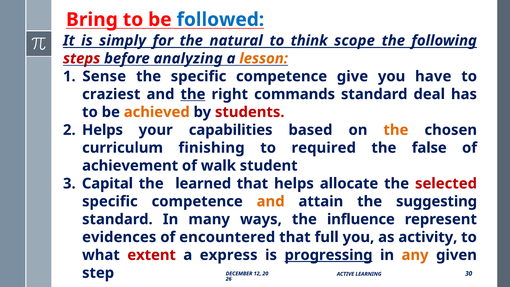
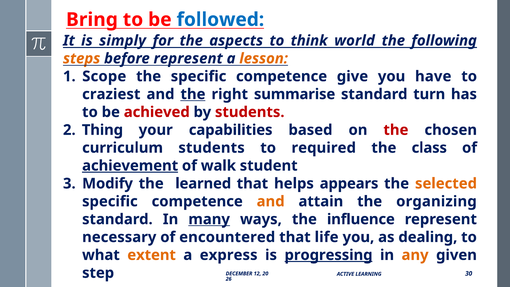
natural: natural -> aspects (236, 41)
scope: scope -> world (355, 41)
steps colour: red -> orange (82, 58)
before analyzing: analyzing -> represent (188, 58)
Sense: Sense -> Scope (104, 76)
commands: commands -> summarise (295, 94)
deal: deal -> turn (429, 94)
achieved colour: orange -> red (157, 112)
Helps: Helps -> Thing (102, 130)
the colour: orange -> red (396, 130)
curriculum finishing: finishing -> students (212, 148)
false: false -> class (429, 148)
achievement underline: none -> present (130, 166)
Capital: Capital -> Modify (107, 183)
allocate: allocate -> appears (349, 183)
selected colour: red -> orange (446, 183)
suggesting: suggesting -> organizing (436, 201)
many underline: none -> present (209, 219)
evidences: evidences -> necessary (119, 237)
full: full -> life (327, 237)
activity: activity -> dealing (428, 237)
extent colour: red -> orange (152, 255)
